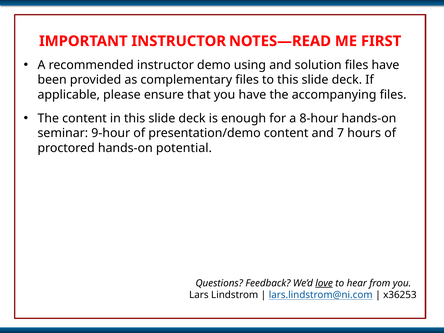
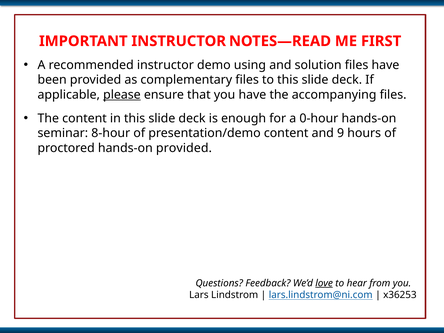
please underline: none -> present (122, 95)
8-hour: 8-hour -> 0-hour (319, 118)
9-hour: 9-hour -> 8-hour (111, 133)
7: 7 -> 9 (341, 133)
hands-on potential: potential -> provided (184, 148)
